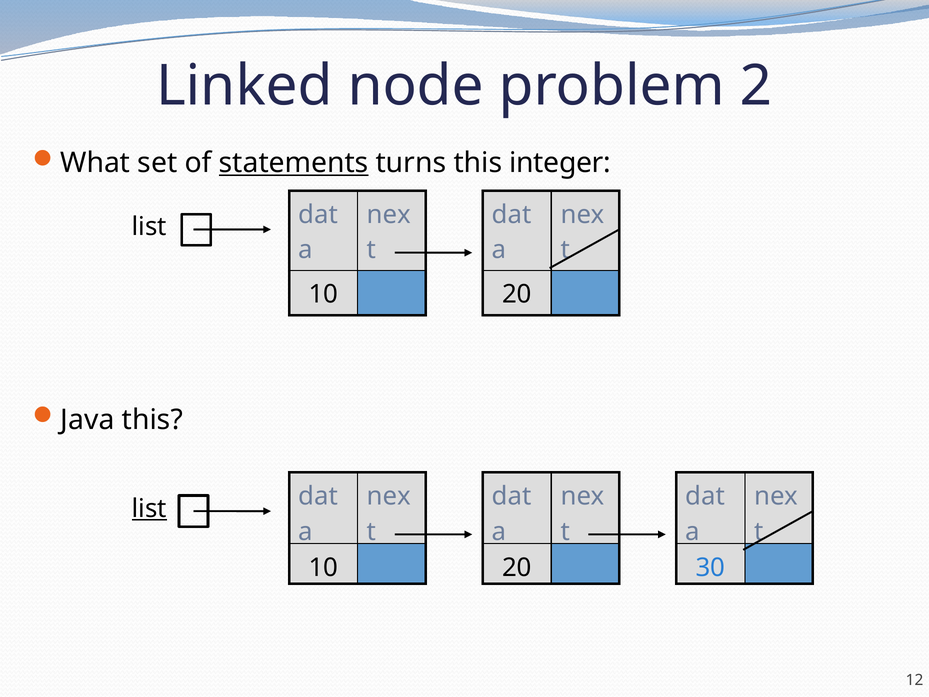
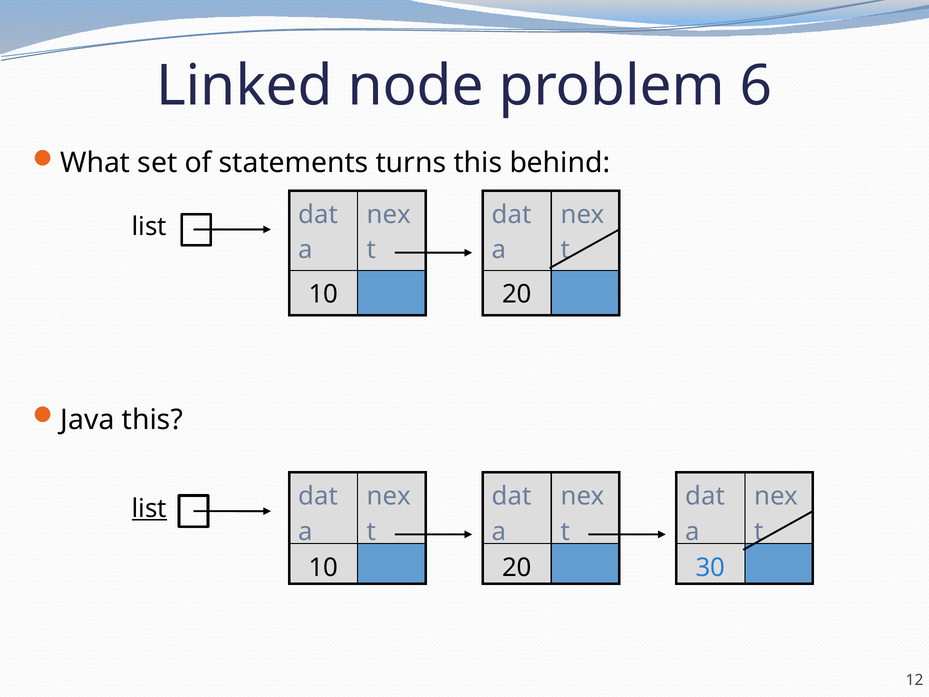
2: 2 -> 6 (756, 86)
statements underline: present -> none (294, 163)
integer: integer -> behind (560, 163)
